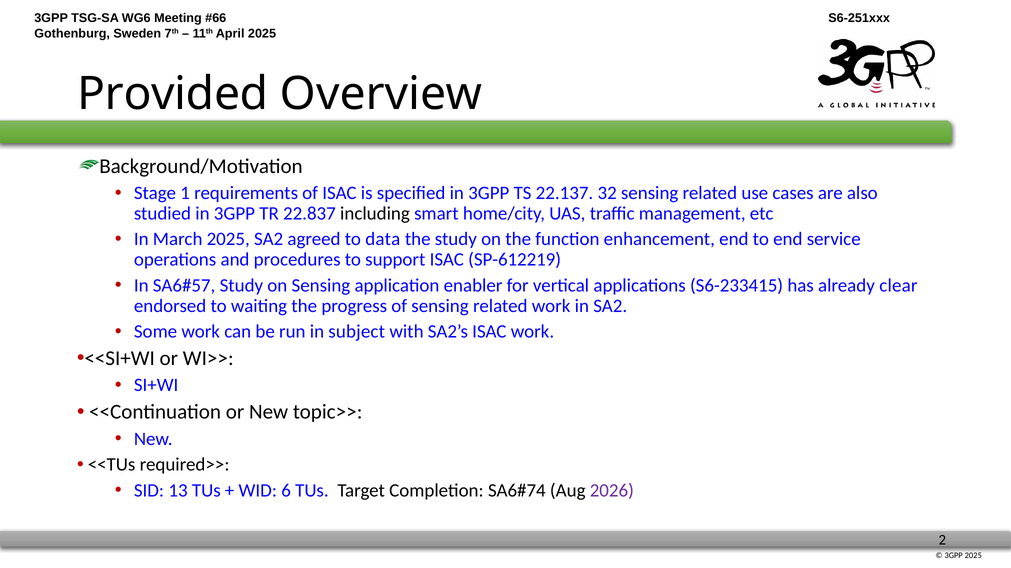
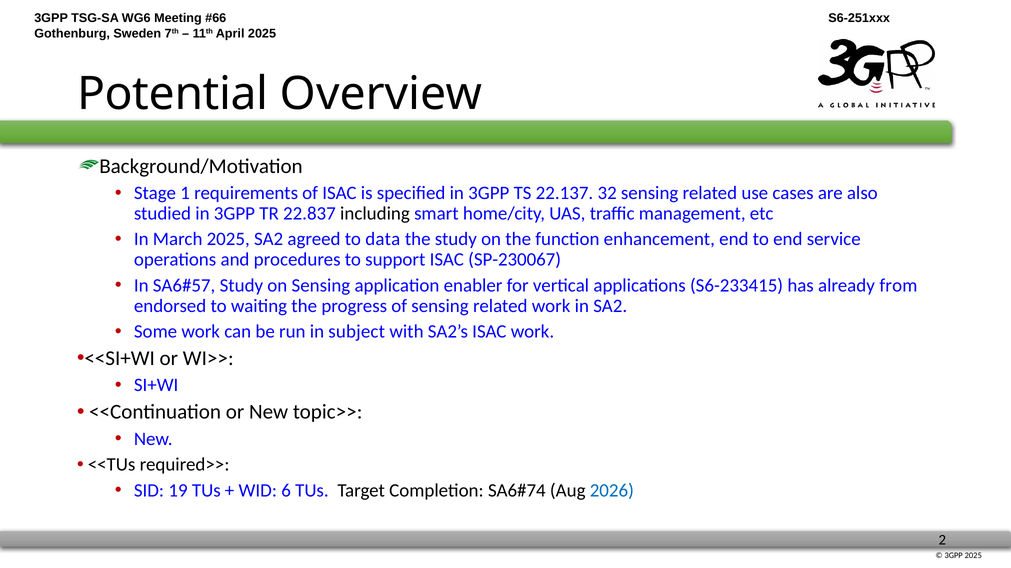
Provided: Provided -> Potential (173, 94)
SP-612219: SP-612219 -> SP-230067 (515, 260)
clear: clear -> from (898, 286)
13: 13 -> 19 (178, 491)
2026 colour: purple -> blue (612, 491)
